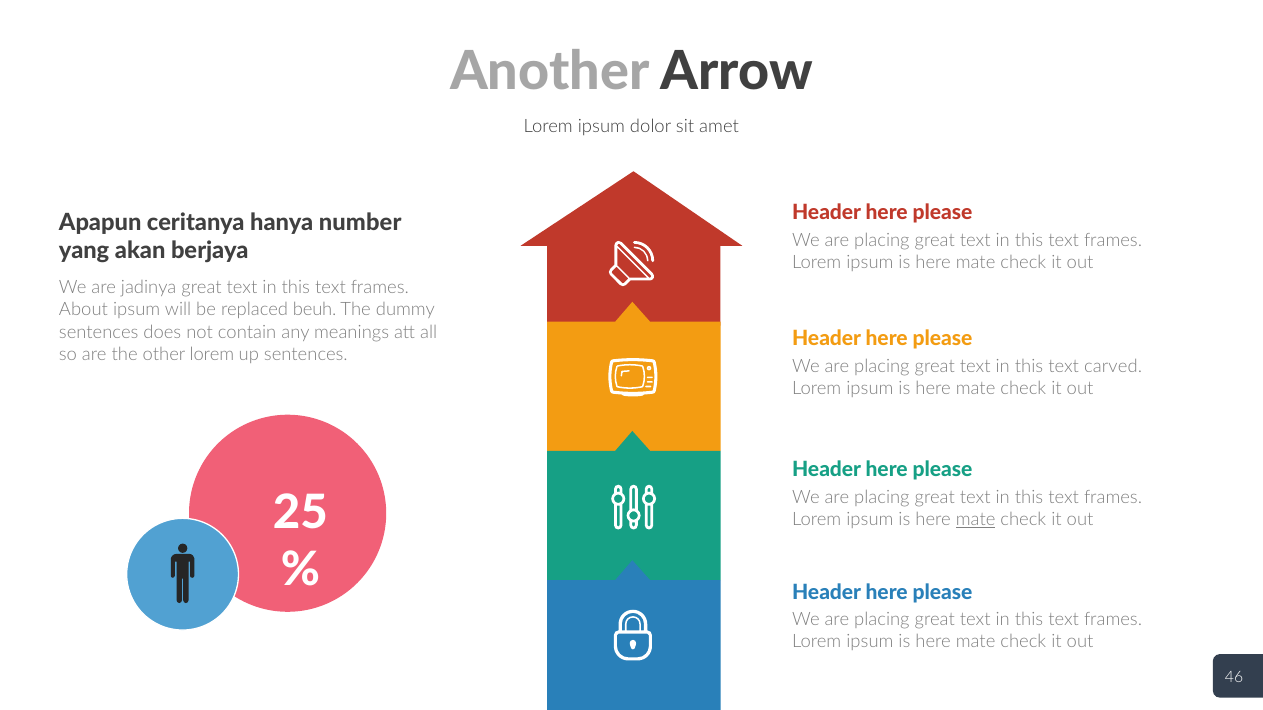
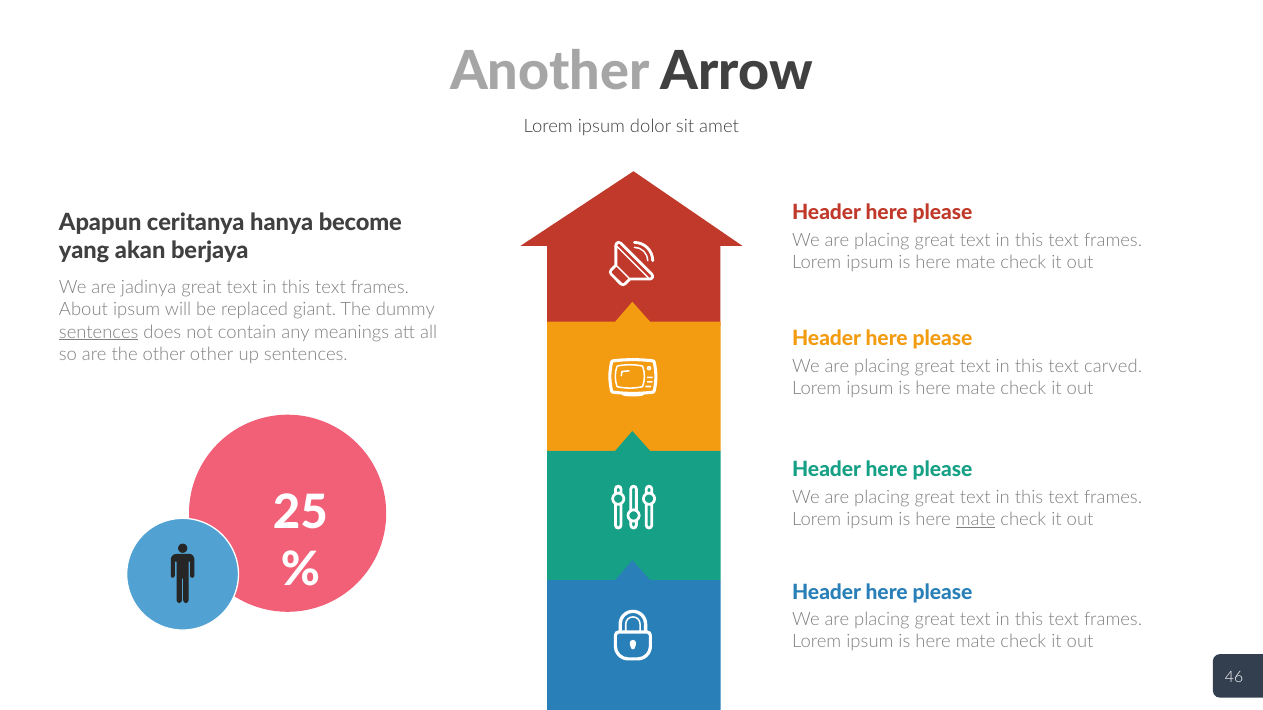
number: number -> become (360, 222)
beuh: beuh -> giant (315, 310)
sentences underline: none -> present (99, 332)
other lorem: lorem -> other (212, 354)
